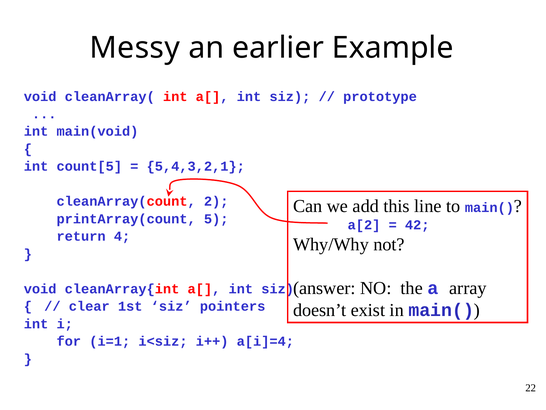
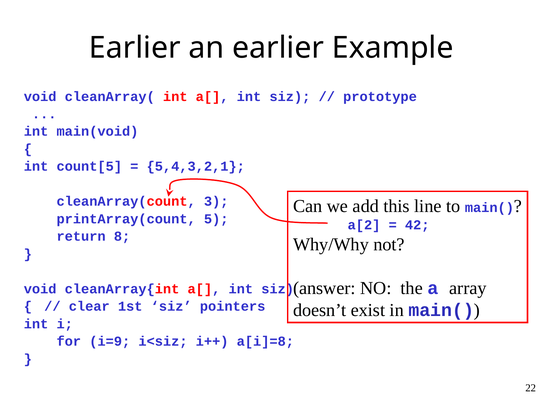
Messy: Messy -> Earlier (135, 48)
2: 2 -> 3 (216, 201)
4: 4 -> 8 (122, 236)
i=1: i=1 -> i=9 (110, 341)
a[i]=4: a[i]=4 -> a[i]=8 (265, 341)
